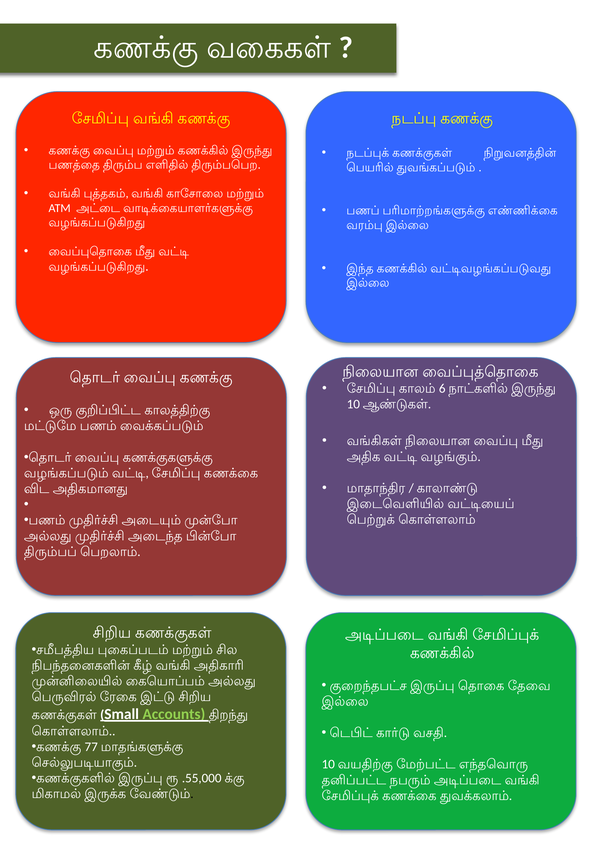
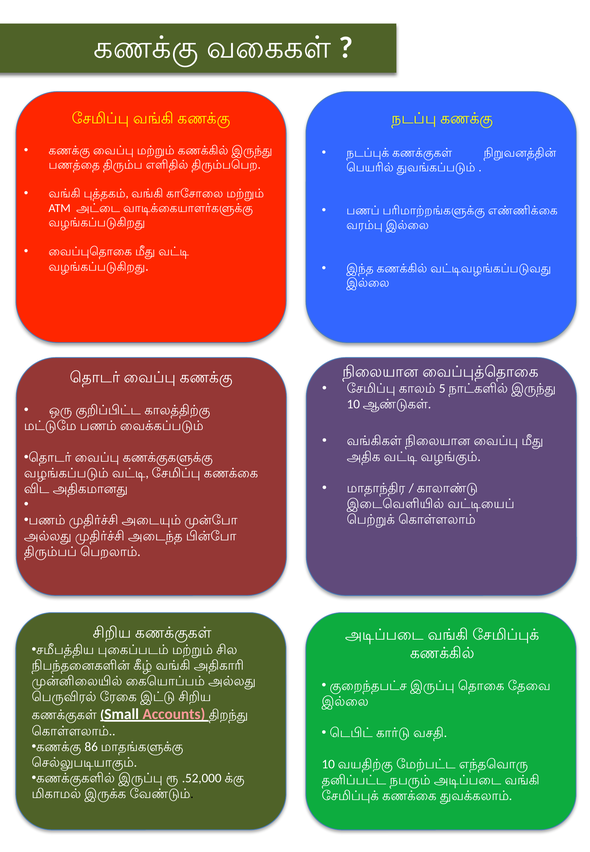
6: 6 -> 5 (442, 389)
Accounts colour: light green -> pink (174, 714)
77: 77 -> 86 (91, 747)
.55,000: .55,000 -> .52,000 (202, 778)
